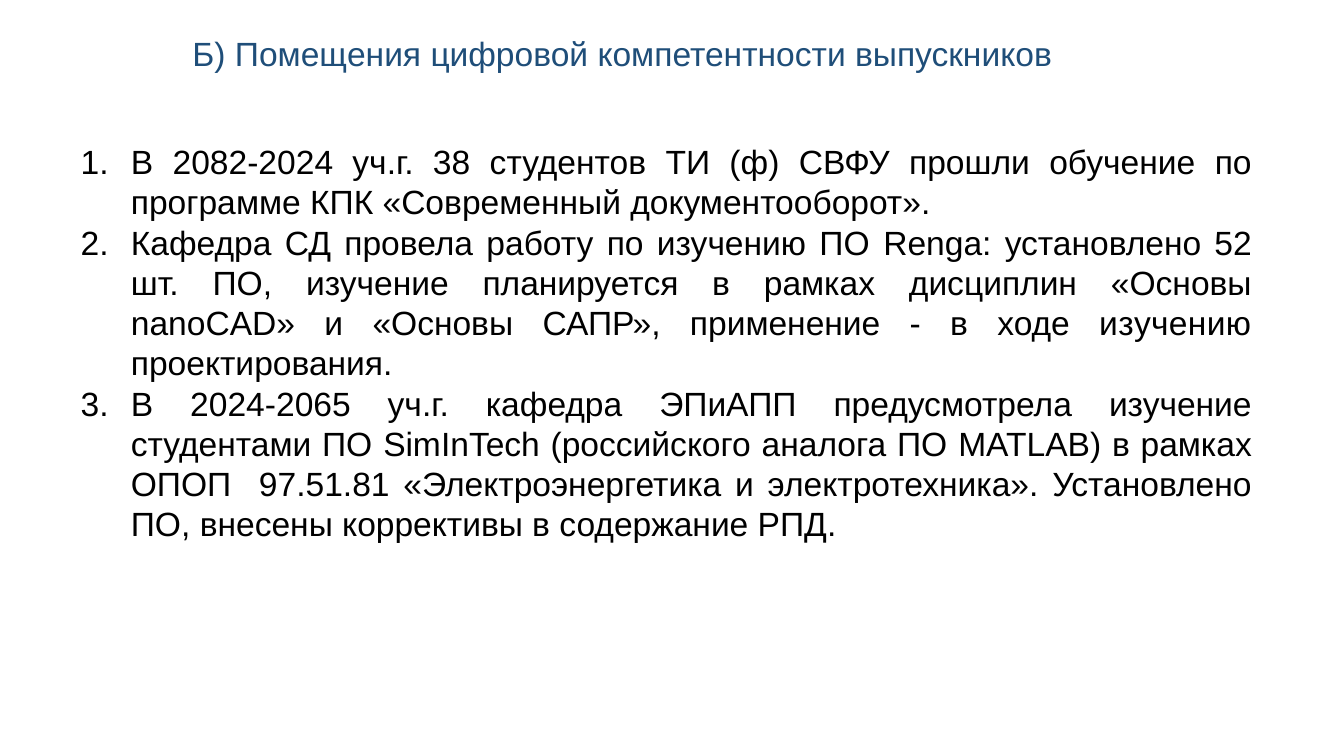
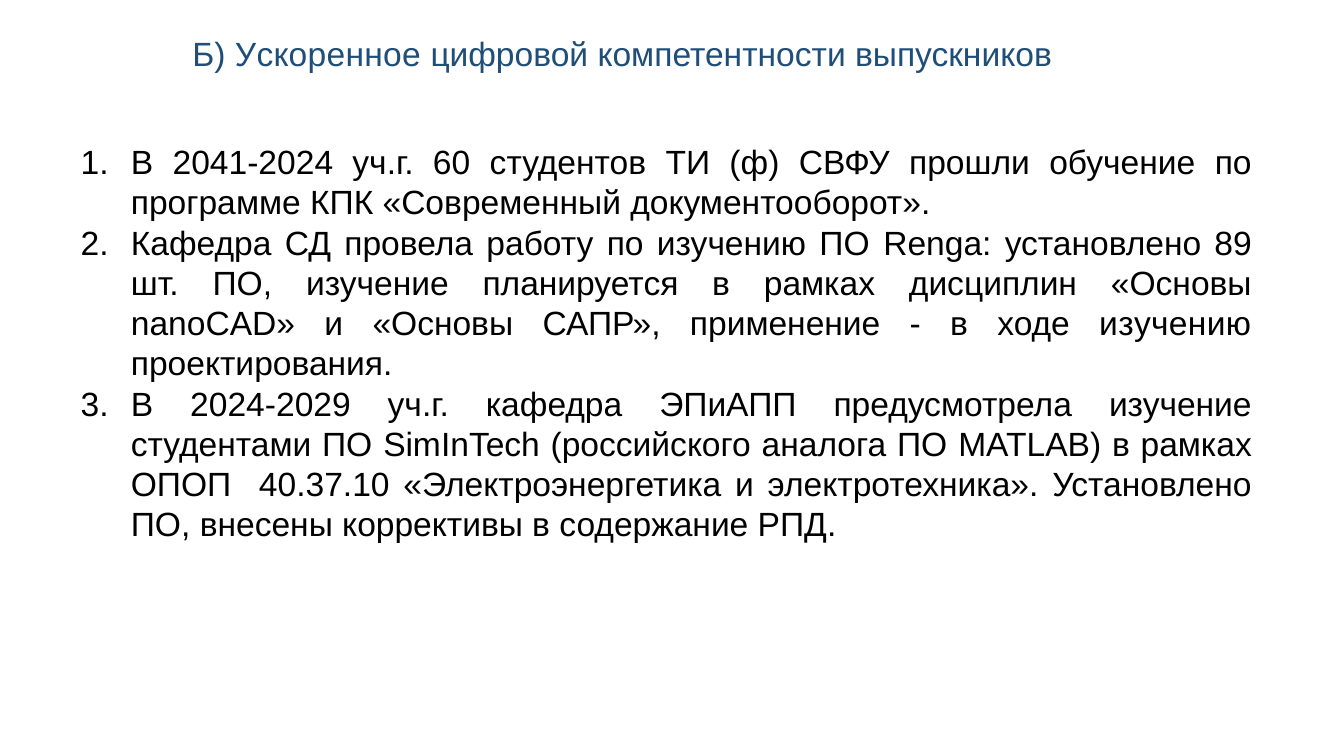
Помещения: Помещения -> Ускоренное (328, 55)
2082-2024: 2082-2024 -> 2041-2024 (253, 164)
38: 38 -> 60 (452, 164)
52: 52 -> 89 (1233, 244)
2024-2065: 2024-2065 -> 2024-2029 (270, 405)
97.51.81: 97.51.81 -> 40.37.10 (324, 486)
